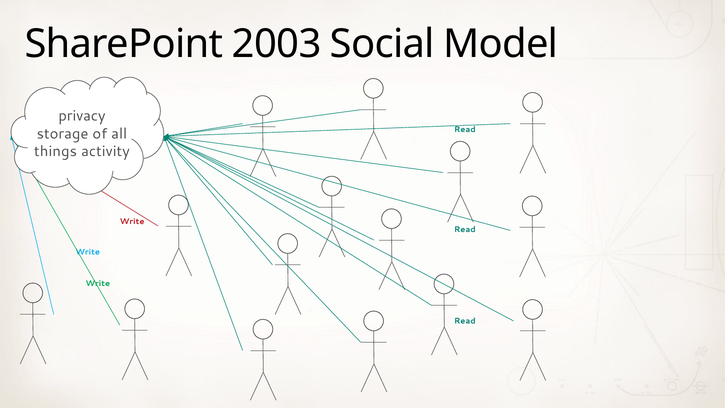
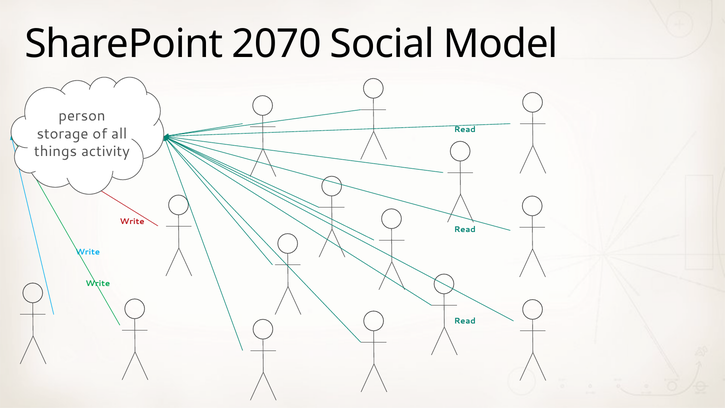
2003: 2003 -> 2070 (277, 44)
privacy: privacy -> person (82, 116)
